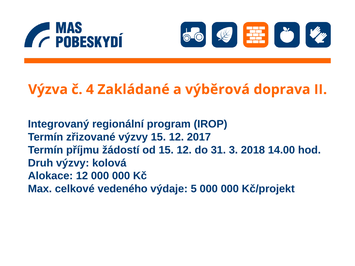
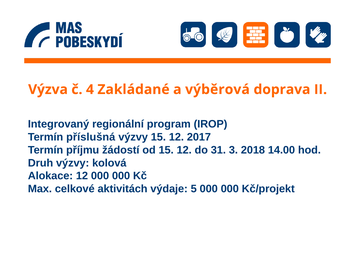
zřizované: zřizované -> příslušná (91, 137)
vedeného: vedeného -> aktivitách (123, 189)
